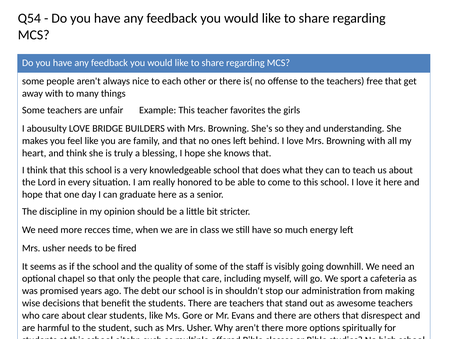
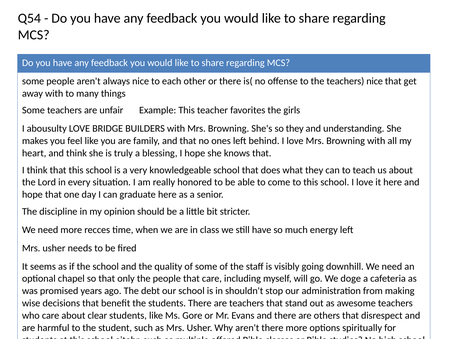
teachers free: free -> nice (375, 81)
sport: sport -> doge (351, 279)
